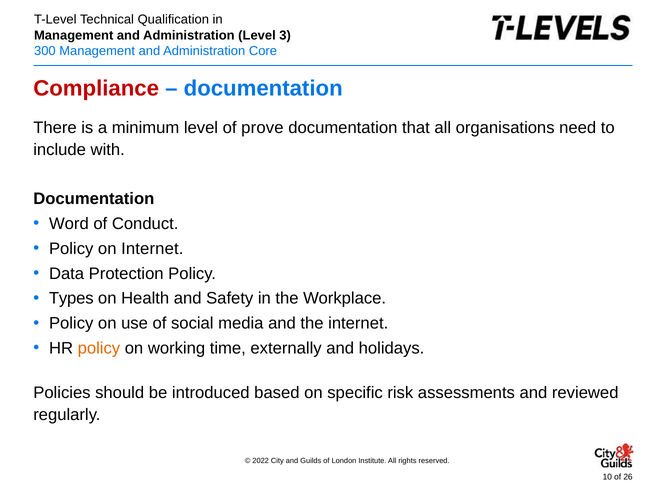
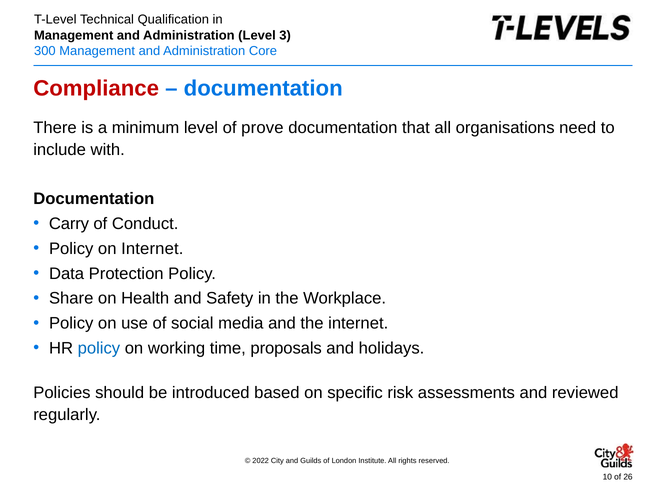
Word: Word -> Carry (69, 224)
Types: Types -> Share (71, 299)
policy colour: orange -> blue (99, 349)
externally: externally -> proposals (286, 349)
